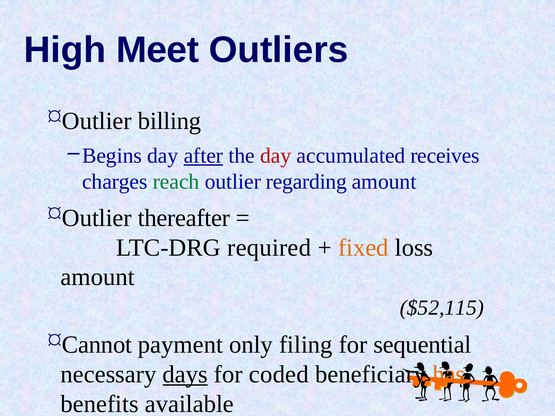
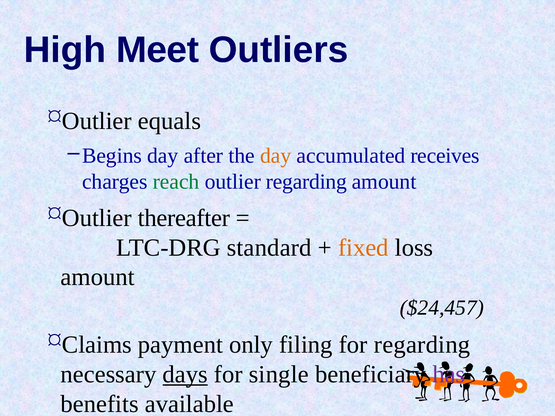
billing: billing -> equals (169, 121)
after underline: present -> none (203, 156)
day colour: red -> orange (276, 156)
required: required -> standard (269, 248)
$52,115: $52,115 -> $24,457 (442, 308)
Cannot: Cannot -> Claims (97, 345)
for sequential: sequential -> regarding (422, 345)
coded: coded -> single (279, 375)
has colour: orange -> purple (449, 375)
